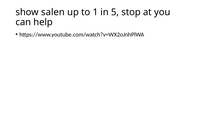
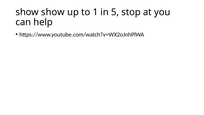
show salen: salen -> show (53, 12)
